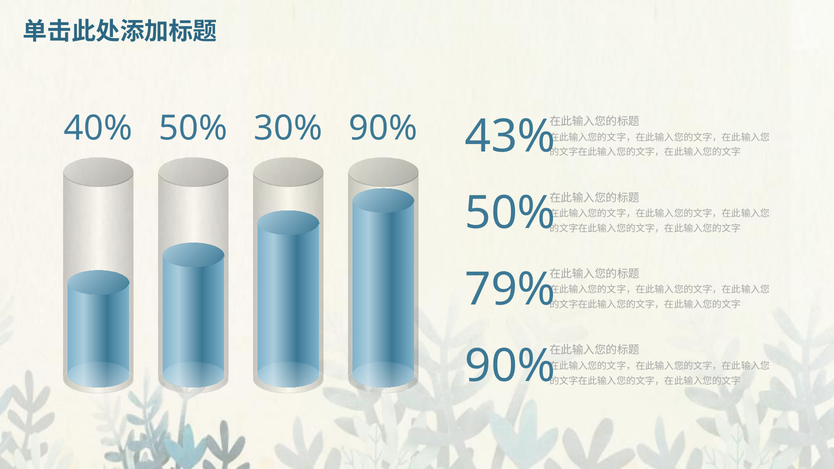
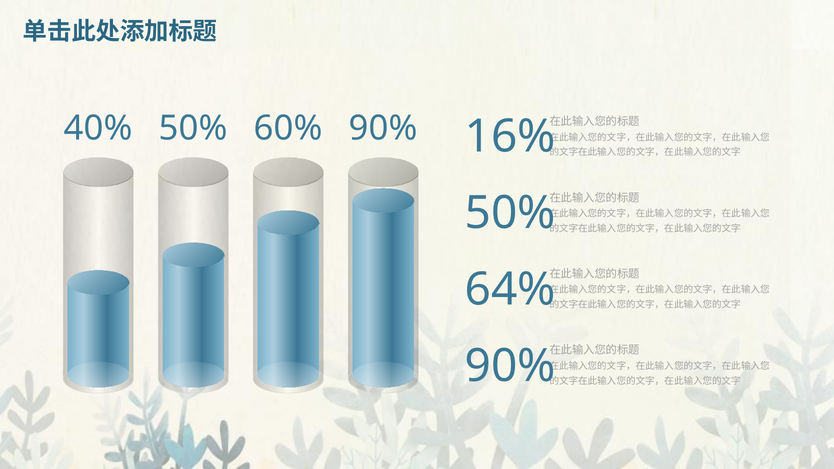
30%: 30% -> 60% (288, 128)
43%: 43% -> 16% (510, 137)
79%: 79% -> 64% (510, 290)
